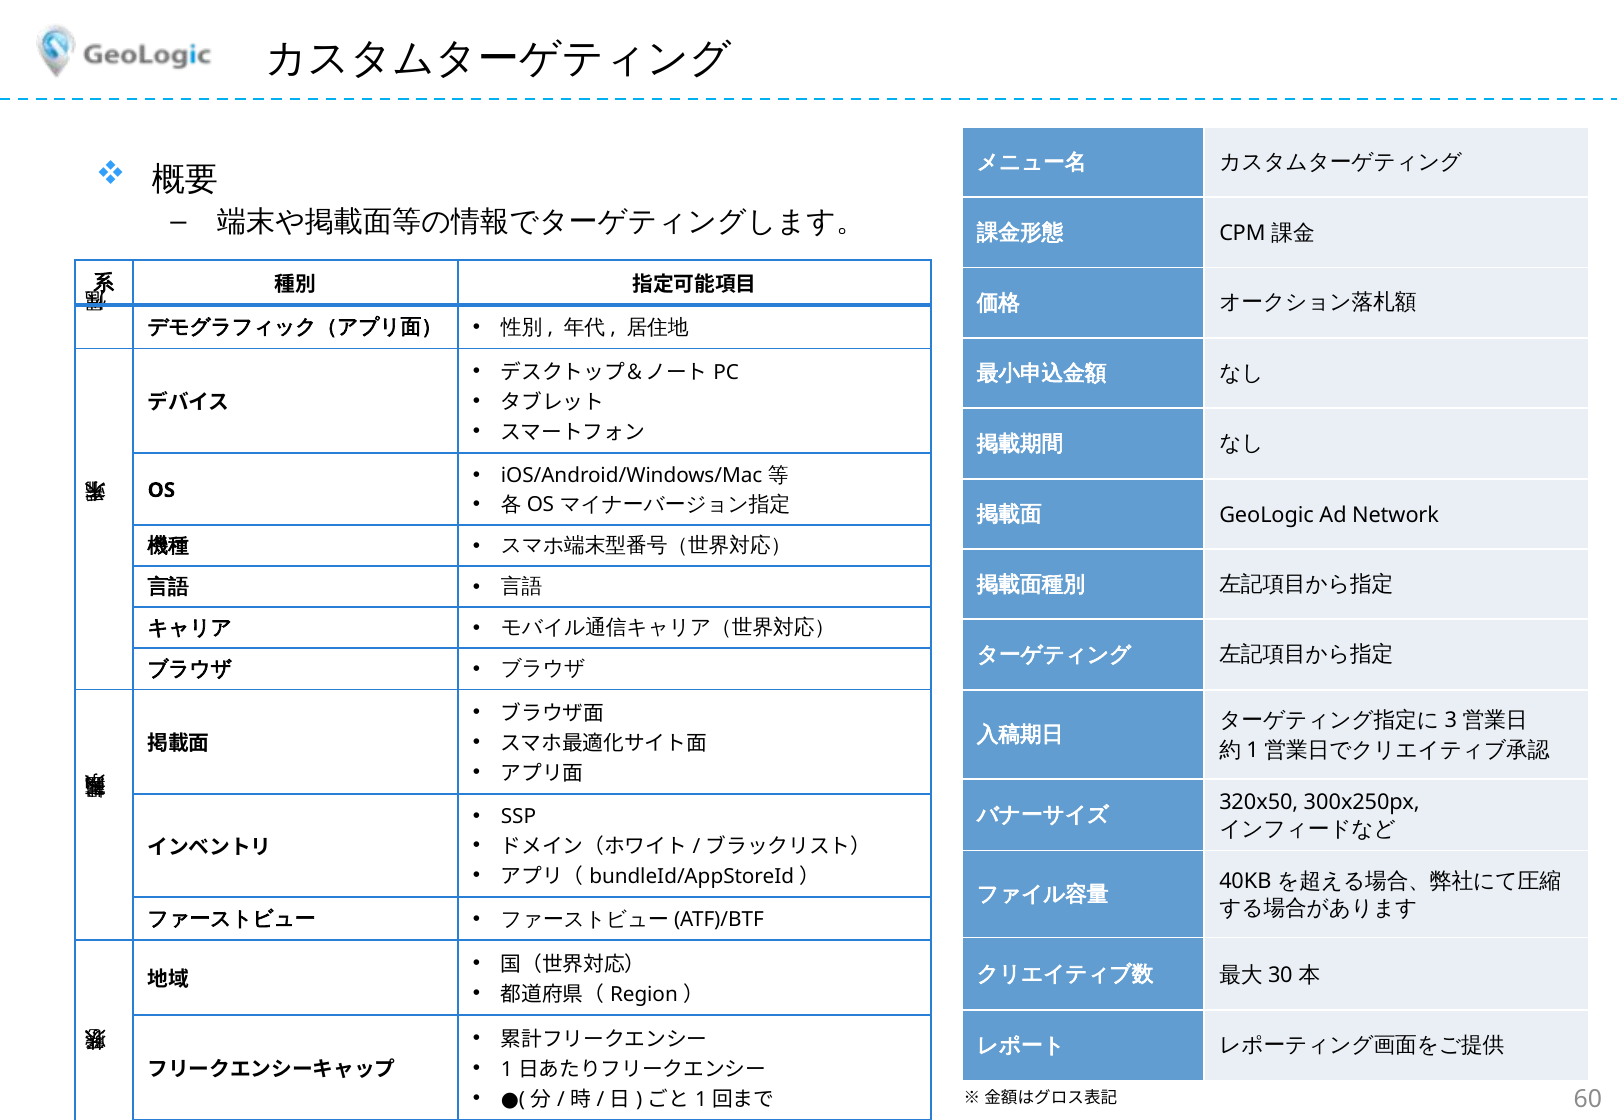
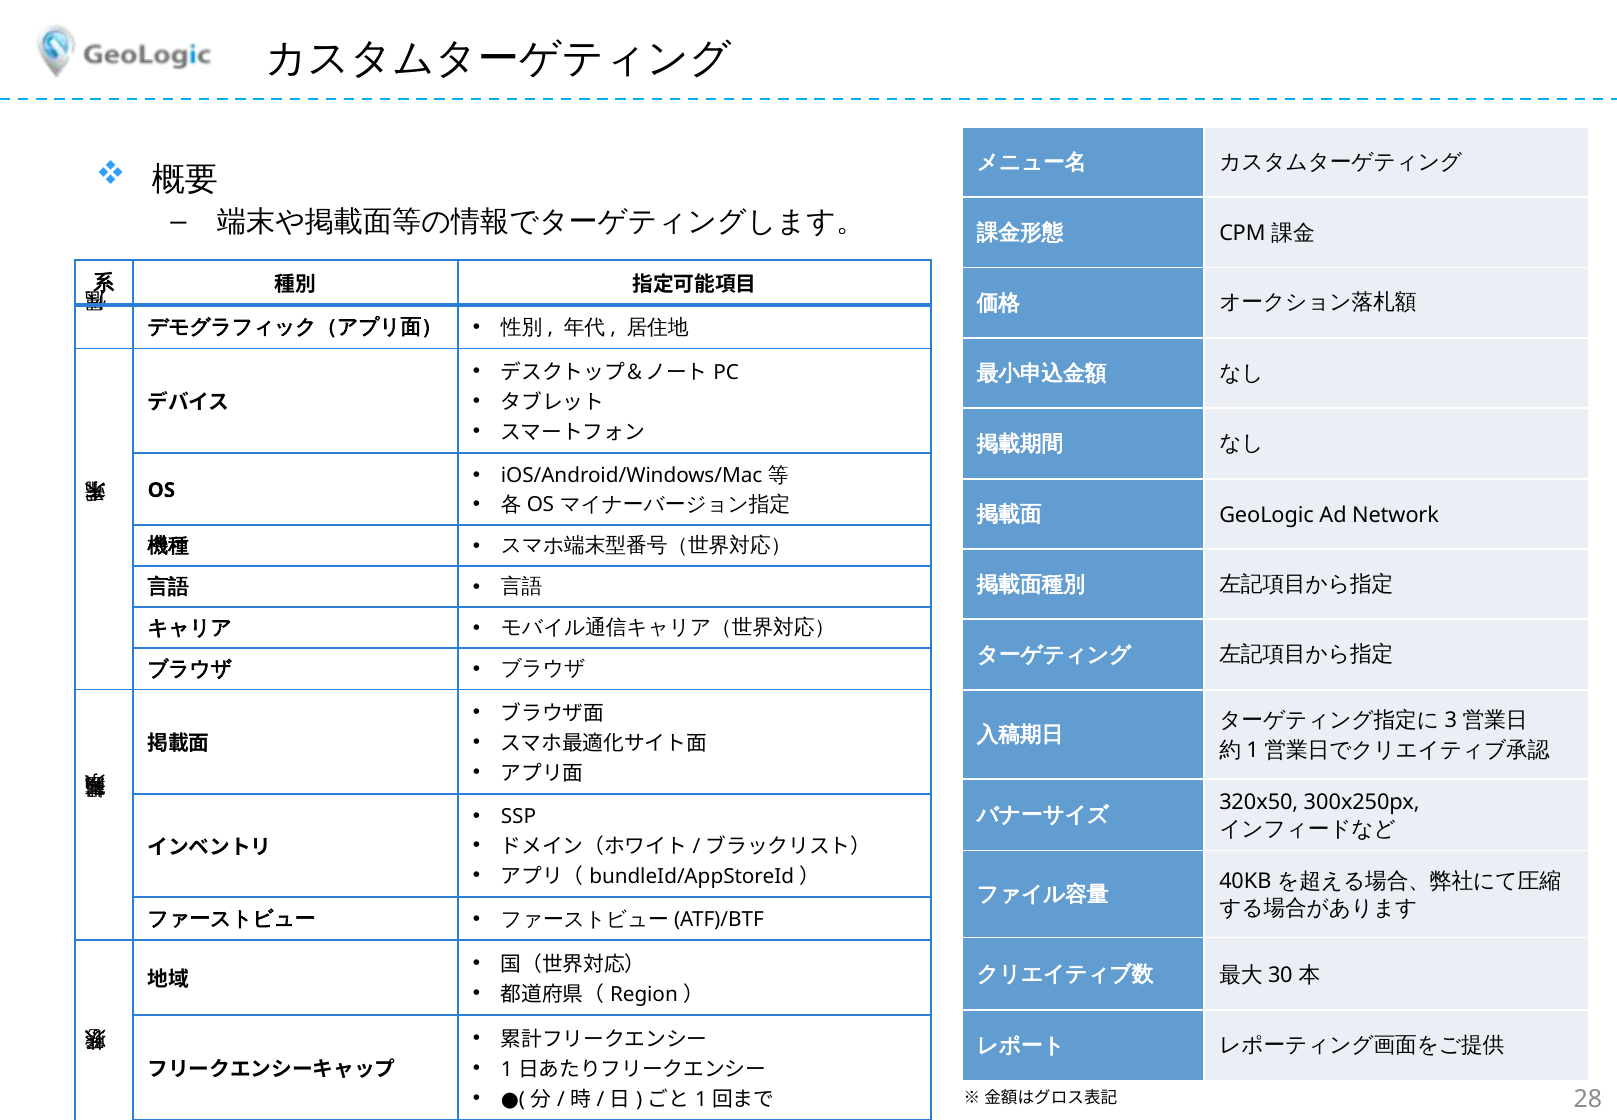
60: 60 -> 28 (1588, 1099)
